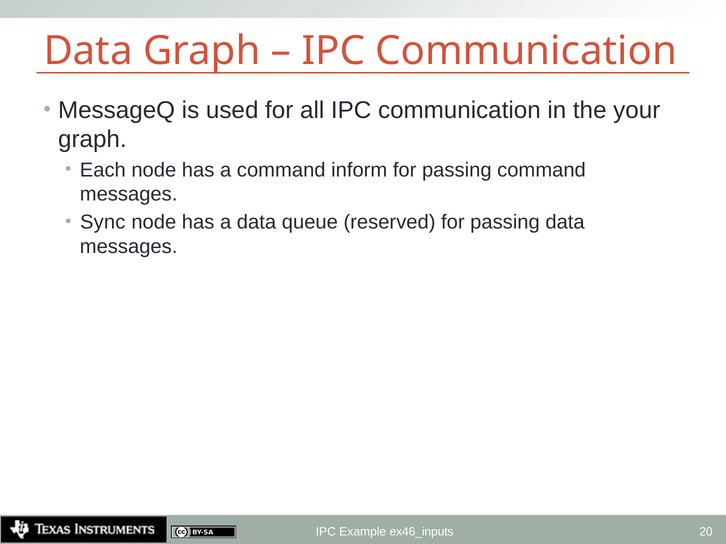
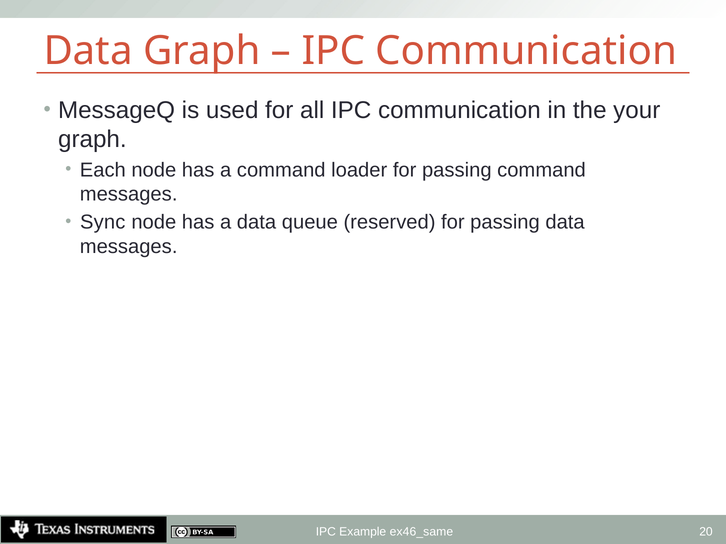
inform: inform -> loader (359, 170)
ex46_inputs: ex46_inputs -> ex46_same (421, 532)
